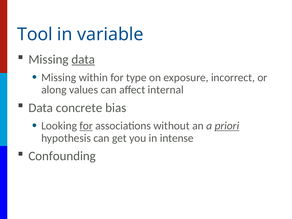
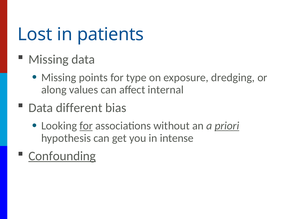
Tool: Tool -> Lost (35, 34)
variable: variable -> patients (110, 34)
data underline: present -> none (83, 59)
within: within -> points (93, 78)
incorrect: incorrect -> dredging (233, 78)
concrete: concrete -> different (79, 108)
Confounding underline: none -> present (62, 156)
